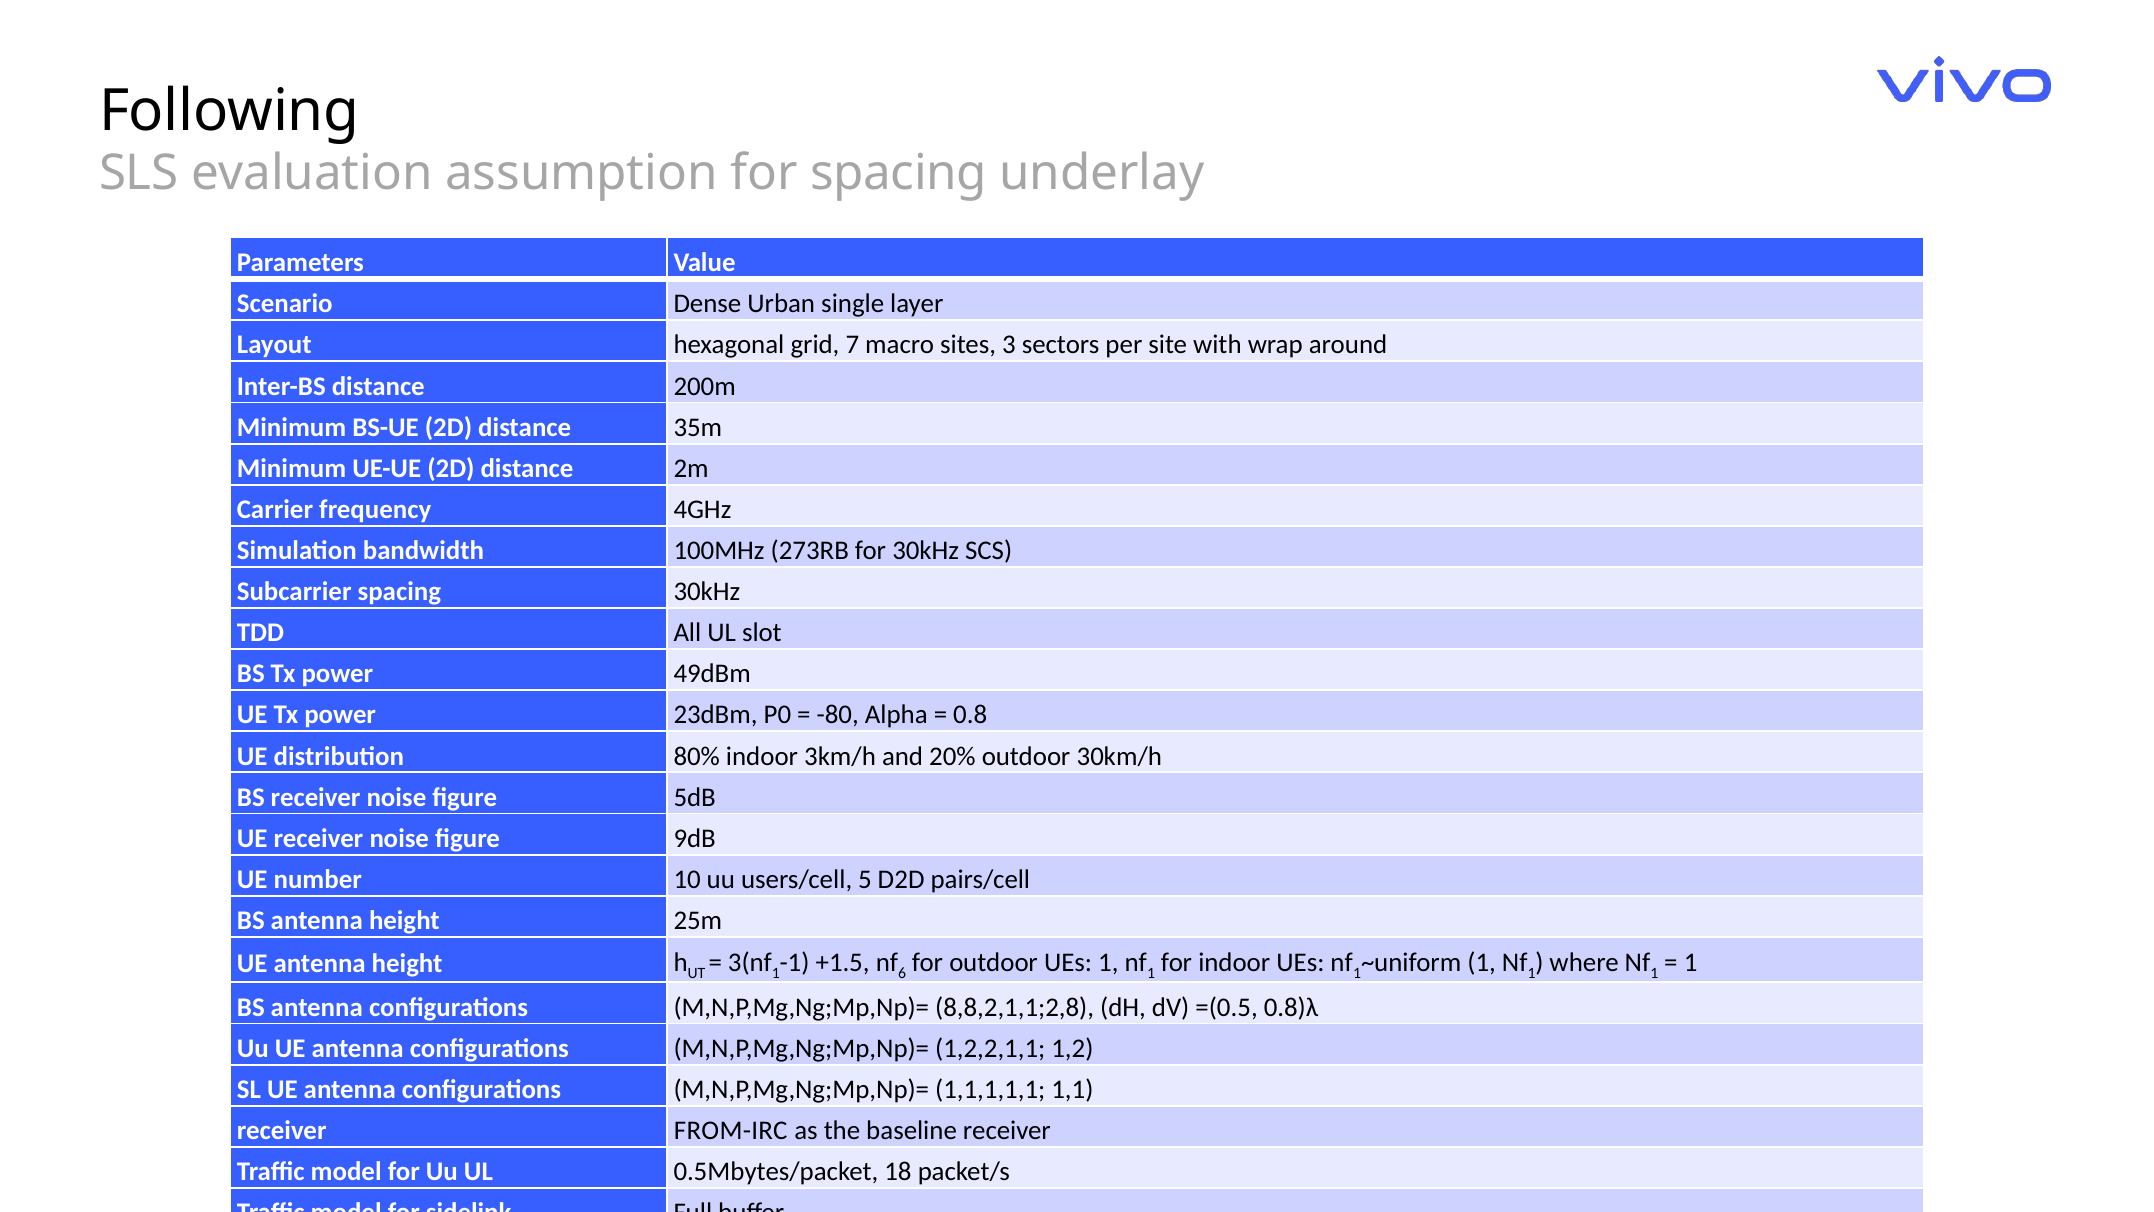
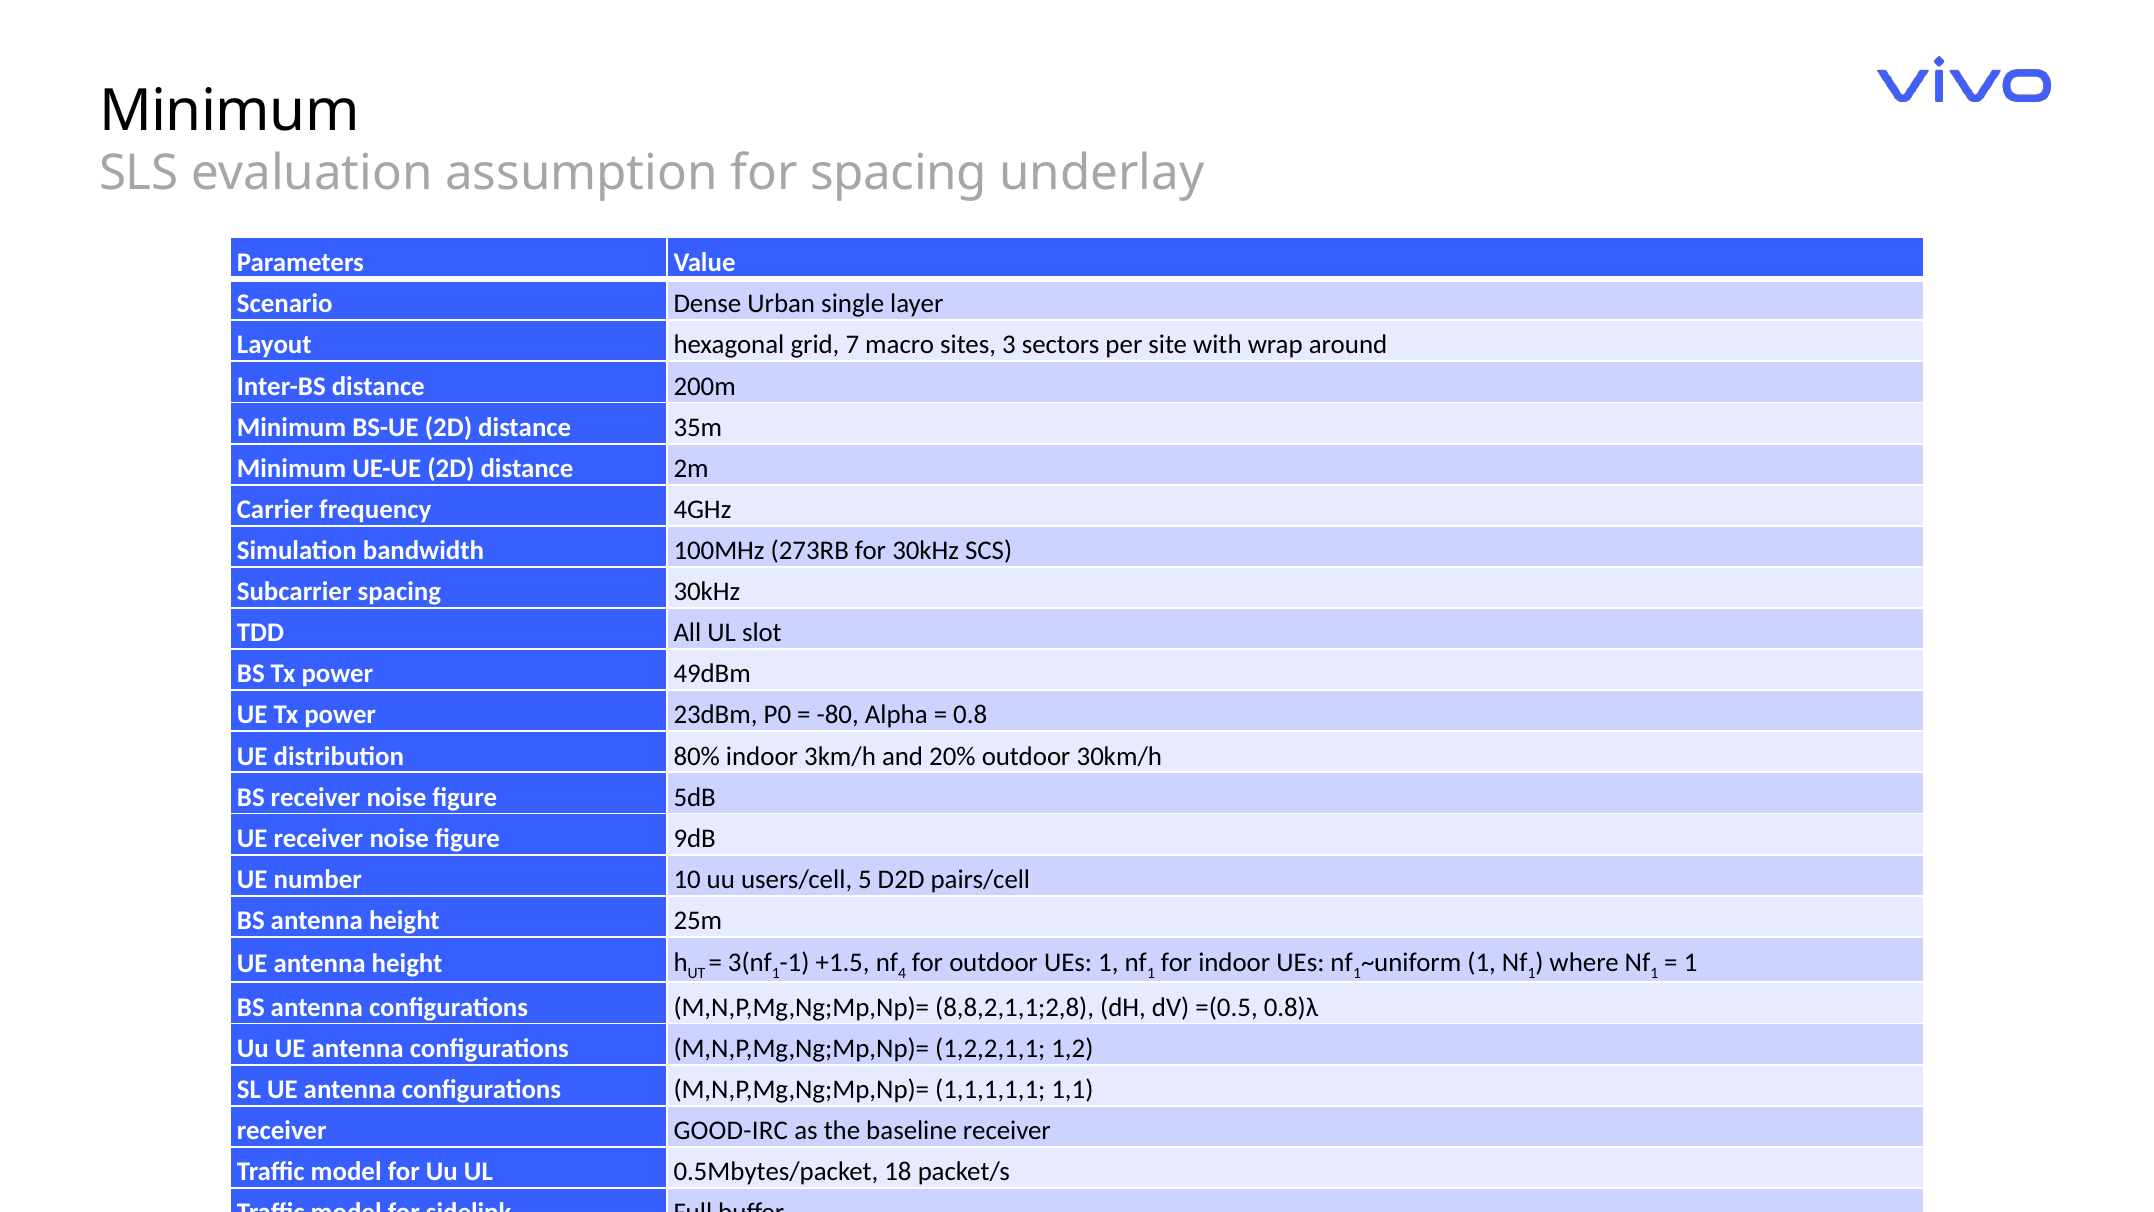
Following: Following -> Minimum (229, 111)
6: 6 -> 4 (902, 973)
FROM-IRC: FROM-IRC -> GOOD-IRC (731, 1130)
